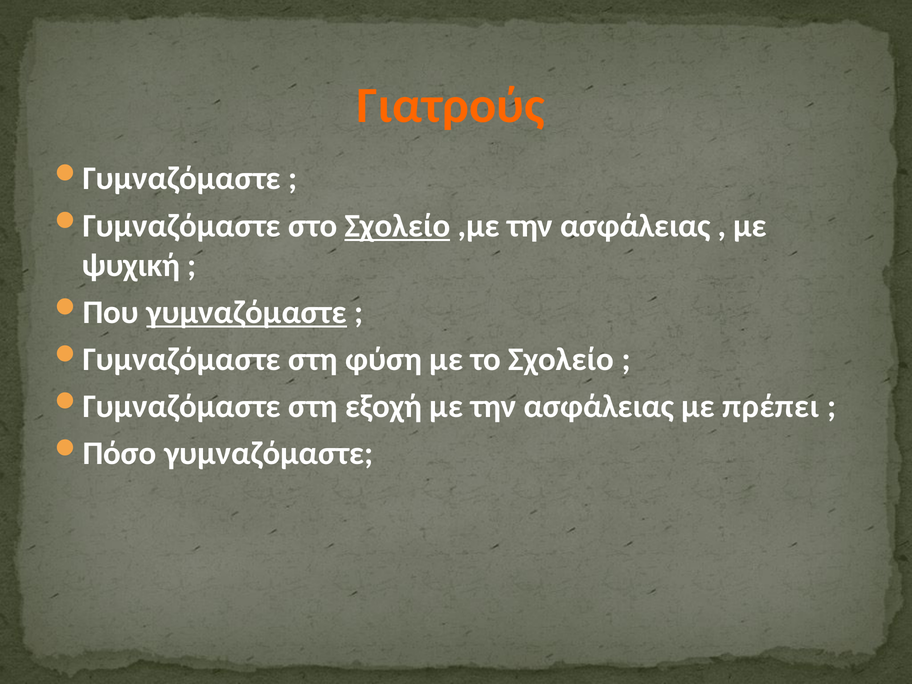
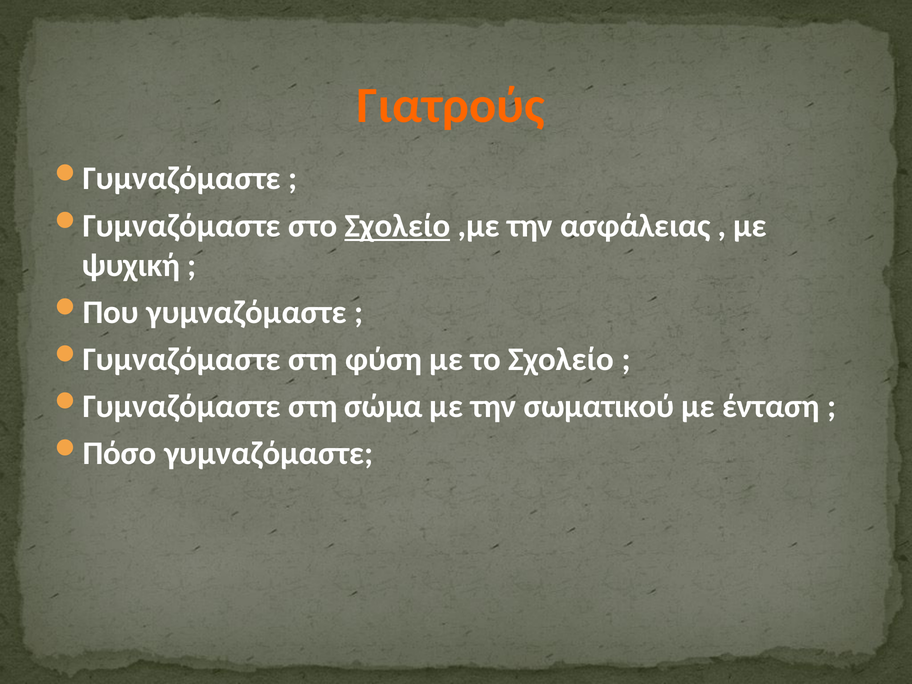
γυμναζόμαστε underline: present -> none (247, 312)
εξοχή: εξοχή -> σώμα (384, 406)
με την ασφάλειας: ασφάλειας -> σωματικού (599, 406)
πρέπει: πρέπει -> ένταση (771, 406)
